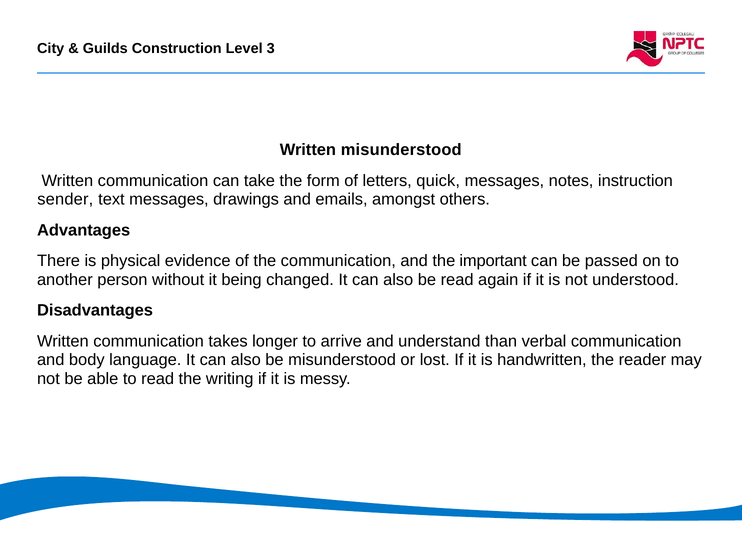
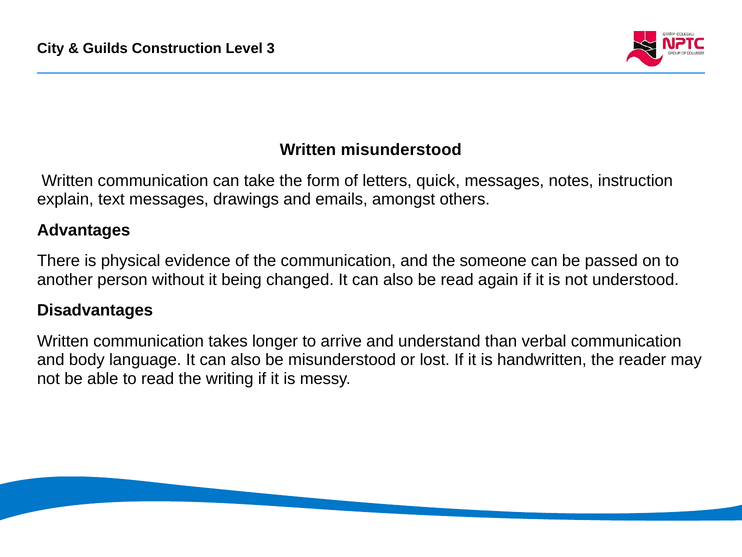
sender: sender -> explain (65, 199)
important: important -> someone (493, 261)
